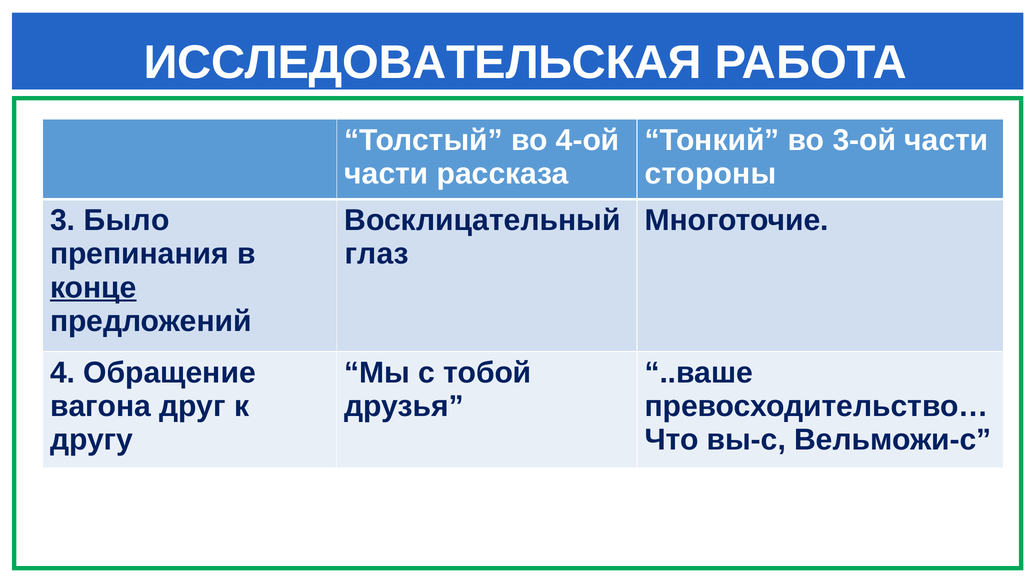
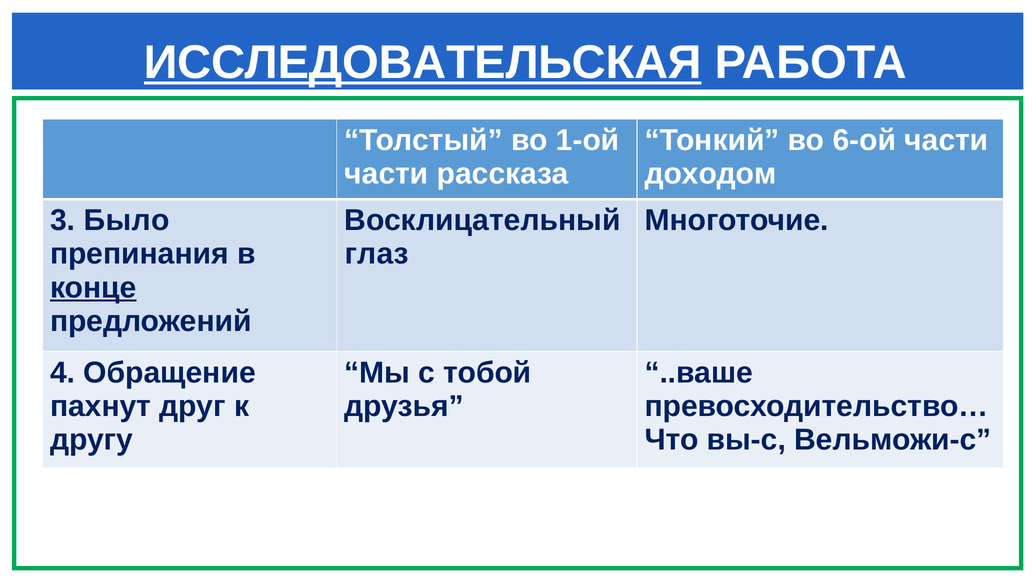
ИССЛЕДОВАТЕЛЬСКАЯ underline: none -> present (423, 63)
4-ой: 4-ой -> 1-ой (588, 140)
3-ой: 3-ой -> 6-ой (864, 140)
стороны: стороны -> доходом (711, 174)
вагона: вагона -> пахнут (101, 406)
